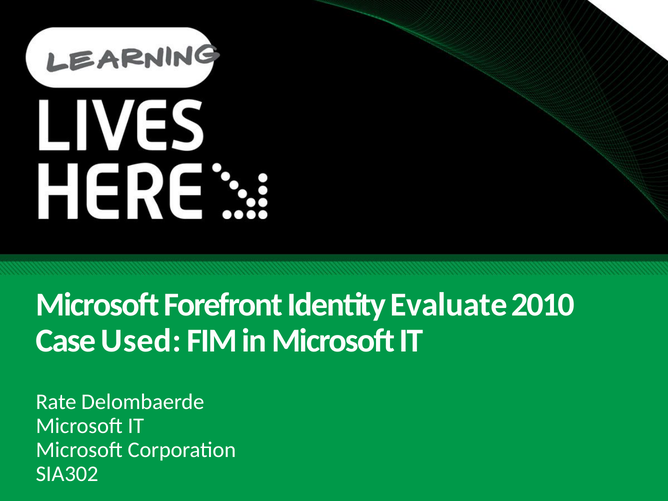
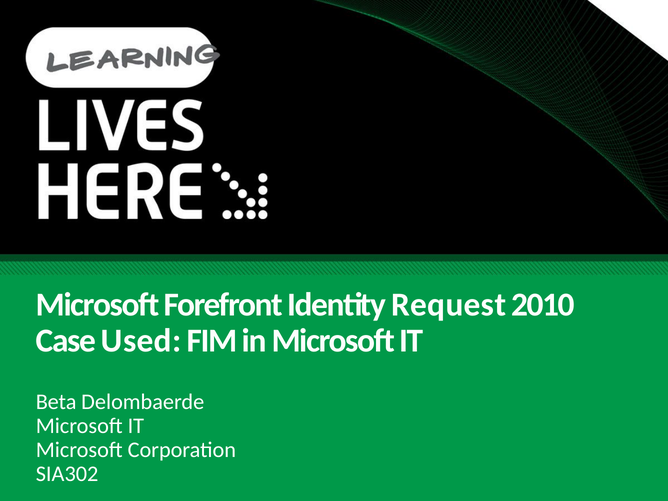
Evaluate: Evaluate -> Request (449, 305)
Rate: Rate -> Beta (56, 402)
